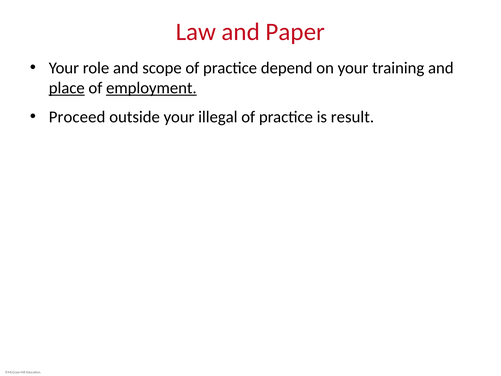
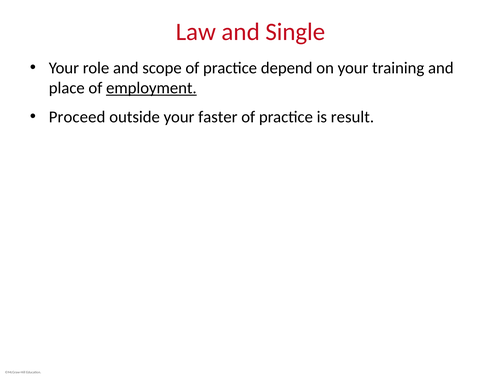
Paper: Paper -> Single (295, 32)
place underline: present -> none (67, 88)
illegal: illegal -> faster (218, 117)
